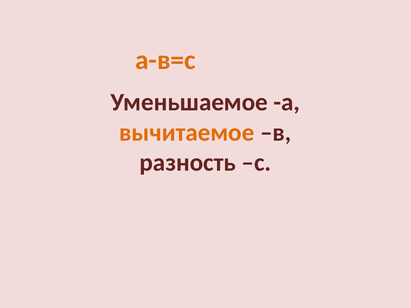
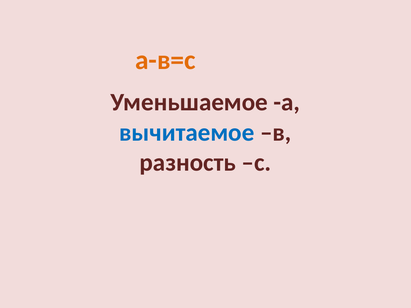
вычитаемое colour: orange -> blue (187, 133)
